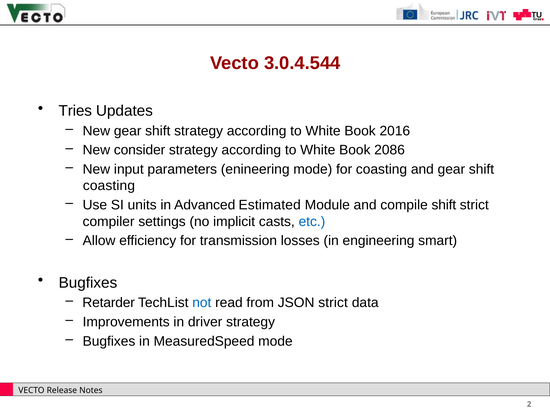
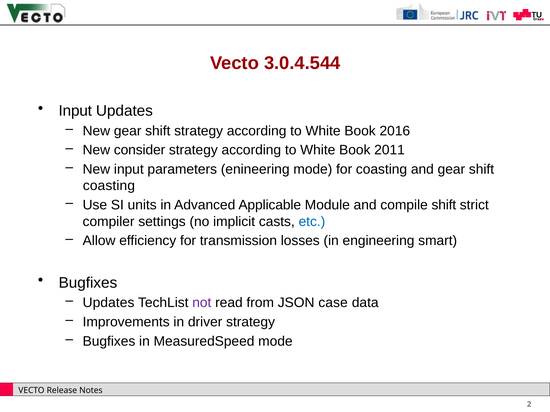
Tries: Tries -> Input (75, 111)
2086: 2086 -> 2011 (390, 150)
Estimated: Estimated -> Applicable (270, 205)
Retarder: Retarder -> Updates (109, 303)
not colour: blue -> purple (202, 303)
JSON strict: strict -> case (333, 303)
